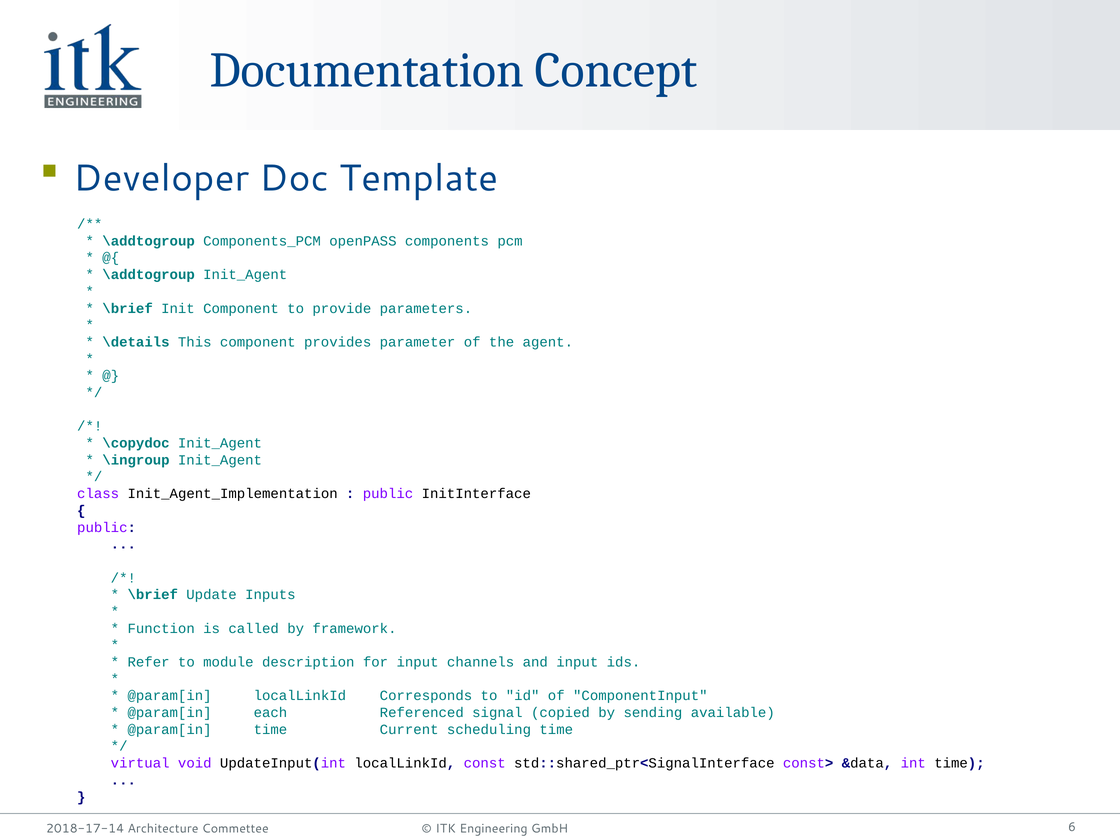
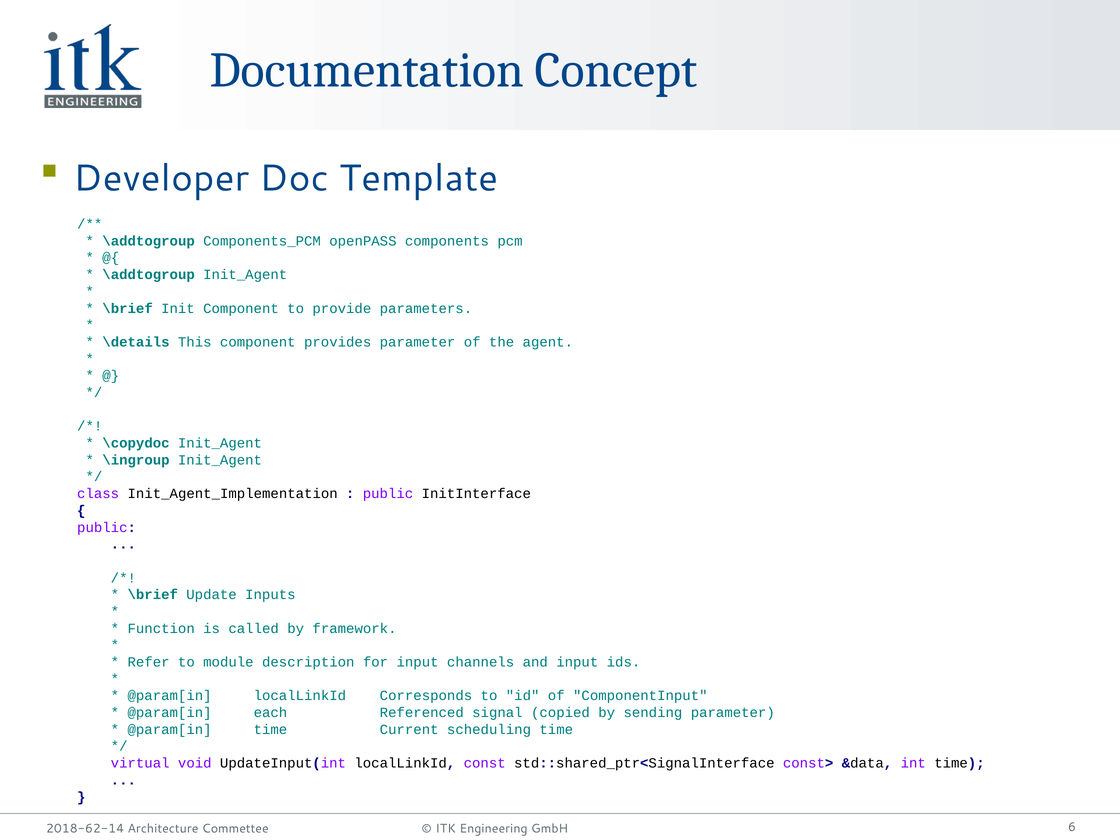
sending available: available -> parameter (733, 713)
2018-17-14: 2018-17-14 -> 2018-62-14 (85, 829)
